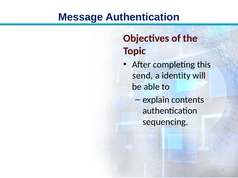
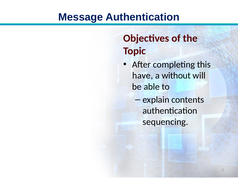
send: send -> have (143, 76)
identity: identity -> without (176, 76)
